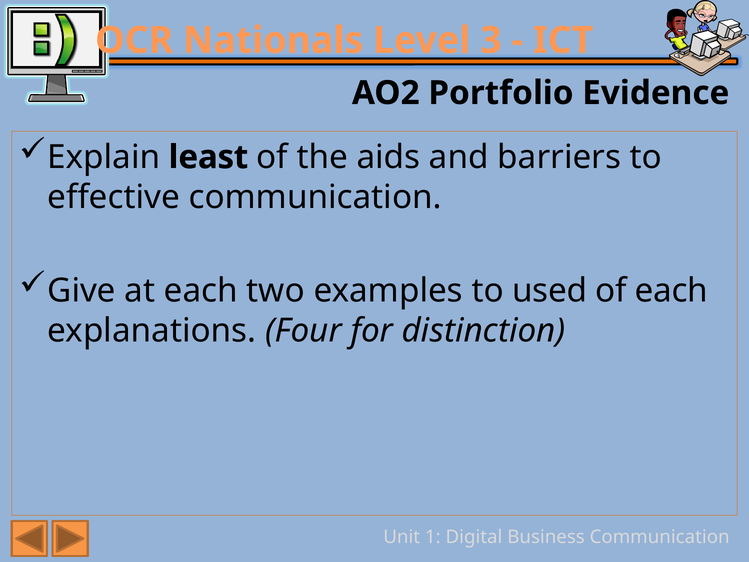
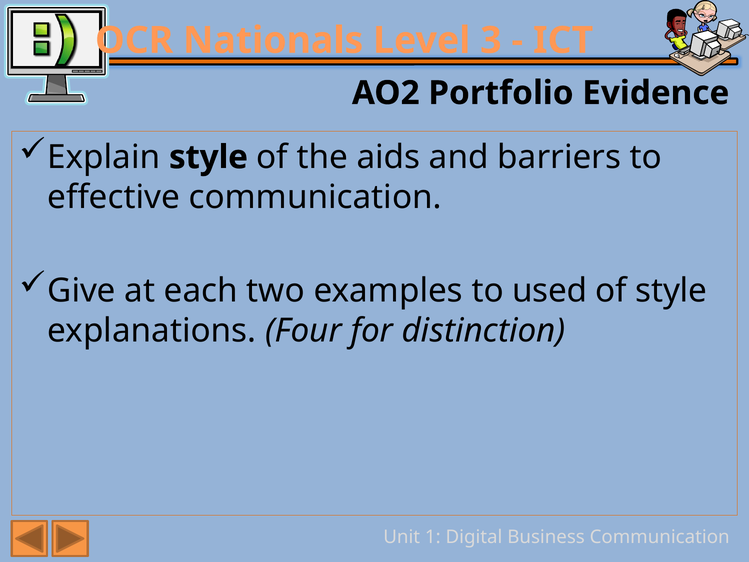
Explain least: least -> style (208, 157)
of each: each -> style (671, 290)
